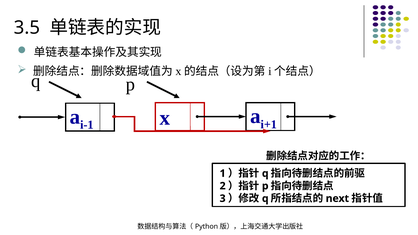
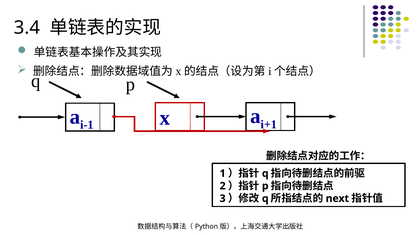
3.5: 3.5 -> 3.4 (27, 28)
